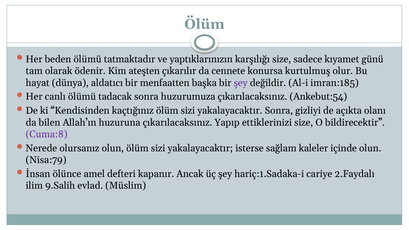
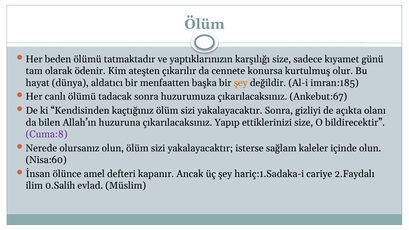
şey colour: purple -> orange (241, 83)
Ankebut:54: Ankebut:54 -> Ankebut:67 (318, 97)
Nisa:79: Nisa:79 -> Nisa:60 (46, 160)
9.Salih: 9.Salih -> 0.Salih (60, 186)
